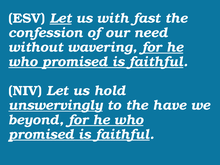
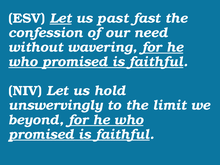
with: with -> past (113, 18)
unswervingly underline: present -> none (56, 105)
have: have -> limit (170, 105)
